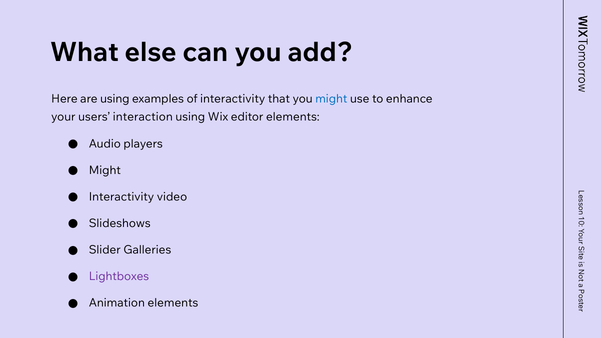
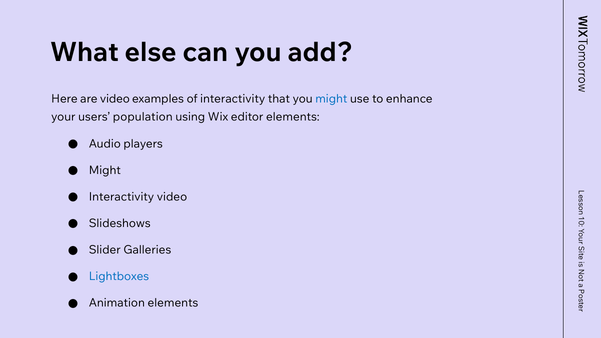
are using: using -> video (115, 99)
interaction: interaction -> population (143, 117)
Lightboxes colour: purple -> blue (119, 277)
